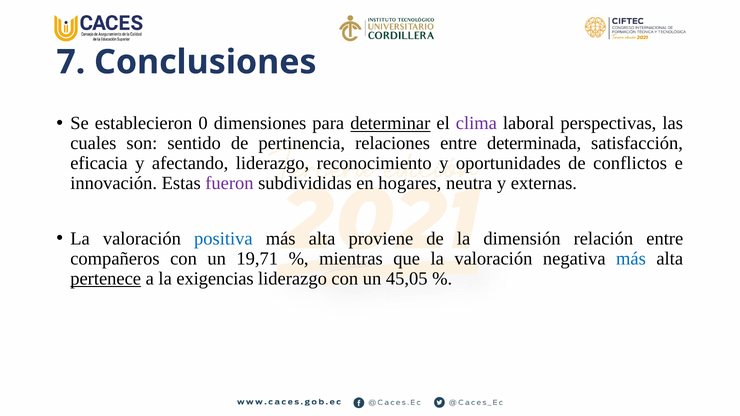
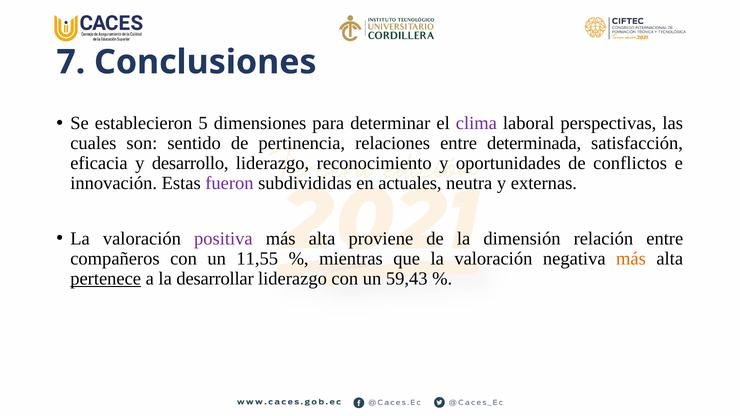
0: 0 -> 5 (203, 123)
determinar underline: present -> none (390, 123)
afectando: afectando -> desarrollo (190, 163)
hogares: hogares -> actuales (410, 183)
positiva colour: blue -> purple (223, 239)
19,71: 19,71 -> 11,55 (257, 259)
más colour: blue -> orange (631, 259)
exigencias: exigencias -> desarrollar (215, 279)
45,05: 45,05 -> 59,43 (407, 279)
